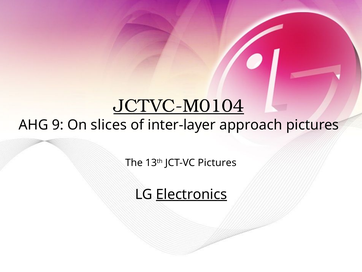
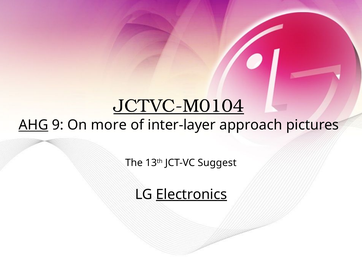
AHG underline: none -> present (33, 125)
slices: slices -> more (109, 125)
JCT-VC Pictures: Pictures -> Suggest (217, 162)
